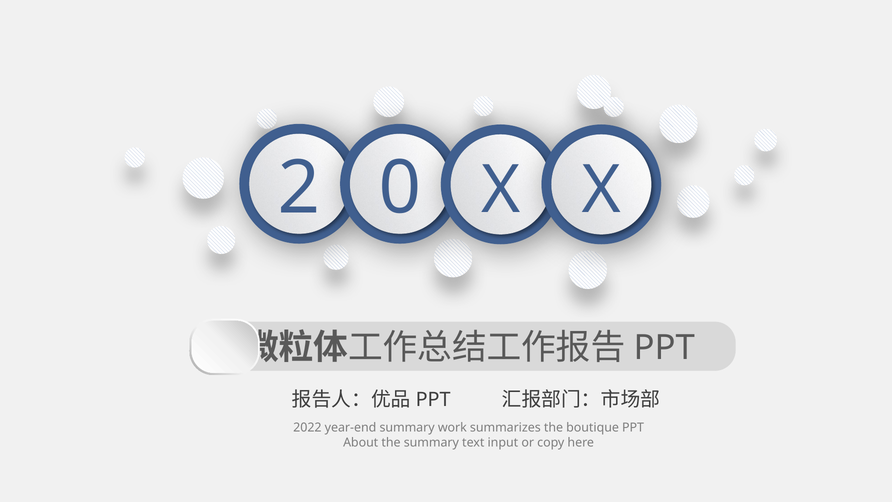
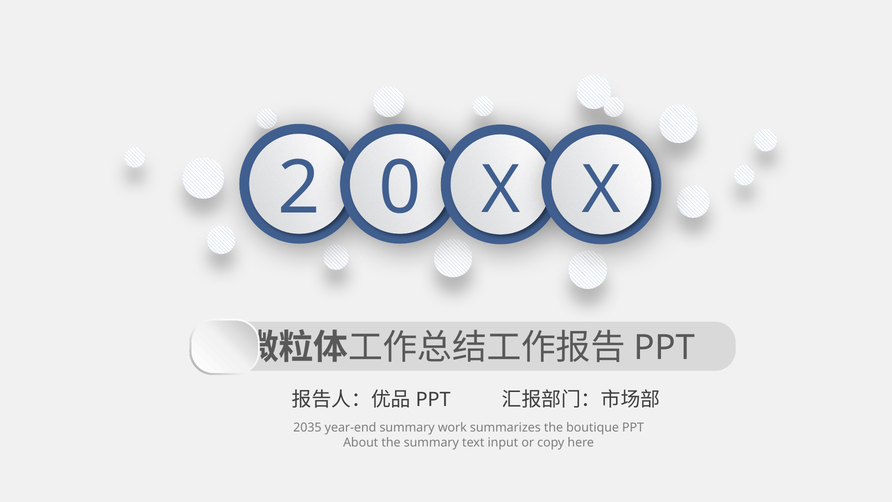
2022: 2022 -> 2035 (307, 427)
